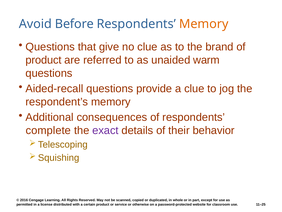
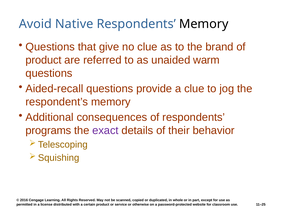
Before: Before -> Native (74, 24)
Memory colour: orange -> black (204, 24)
complete: complete -> programs (48, 130)
